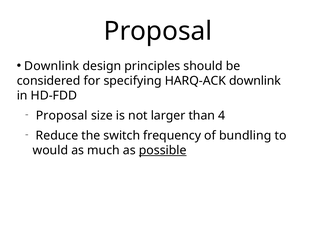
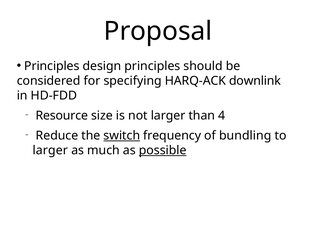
Downlink: Downlink -> Principles (52, 66)
Proposal: Proposal -> Resource (62, 116)
switch underline: none -> present (122, 136)
would: would -> larger (50, 150)
